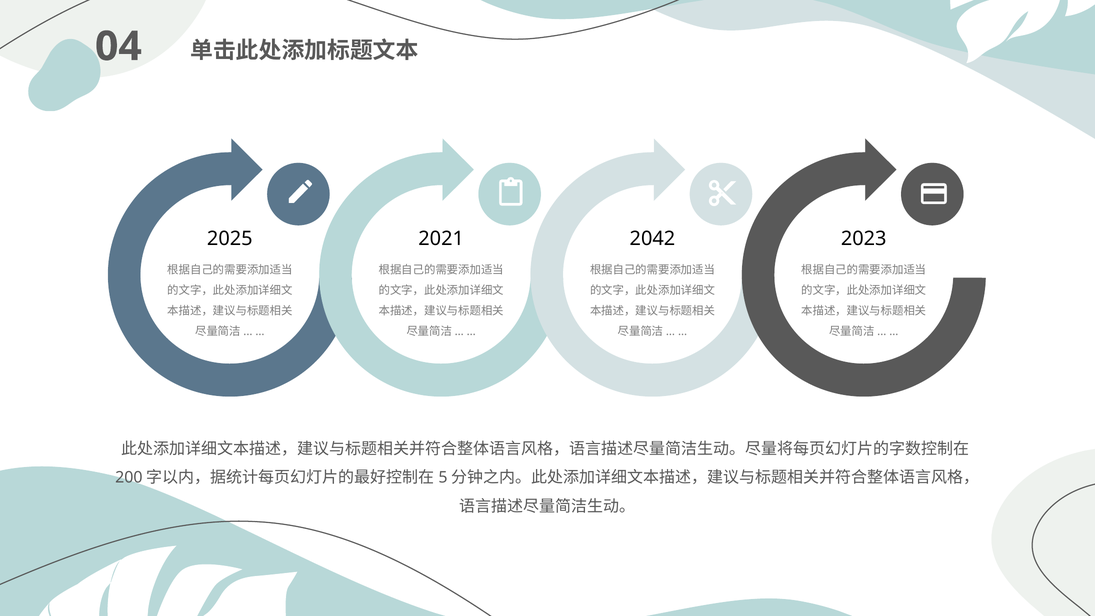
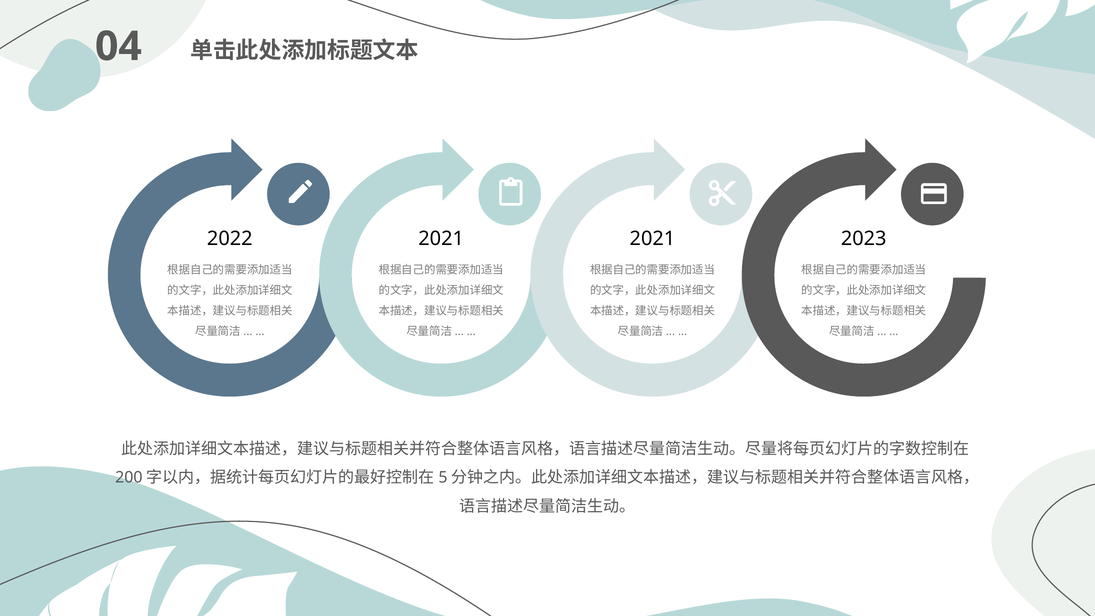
2025: 2025 -> 2022 (230, 238)
2021 2042: 2042 -> 2021 (652, 238)
